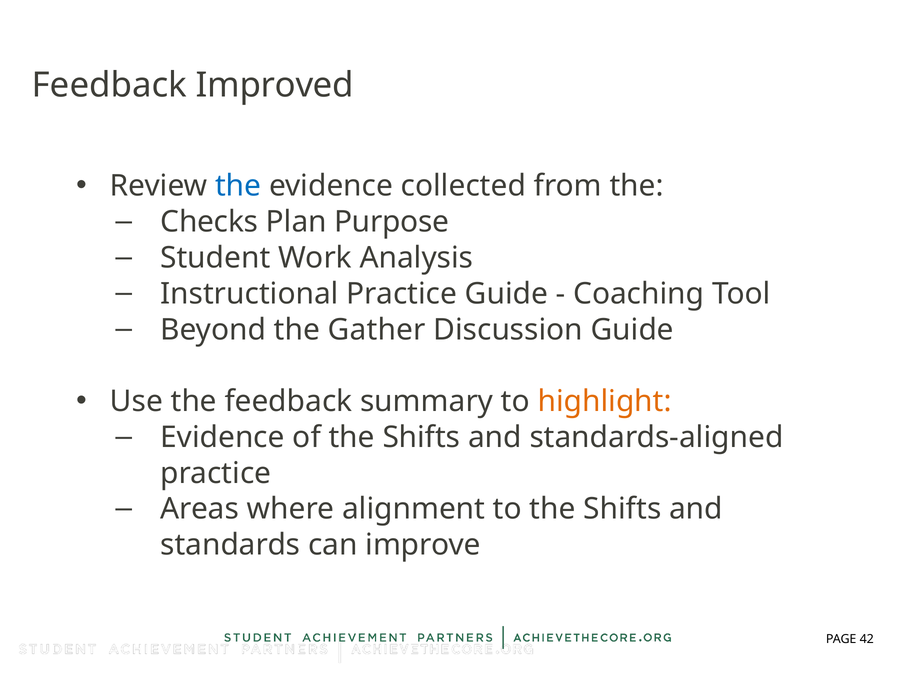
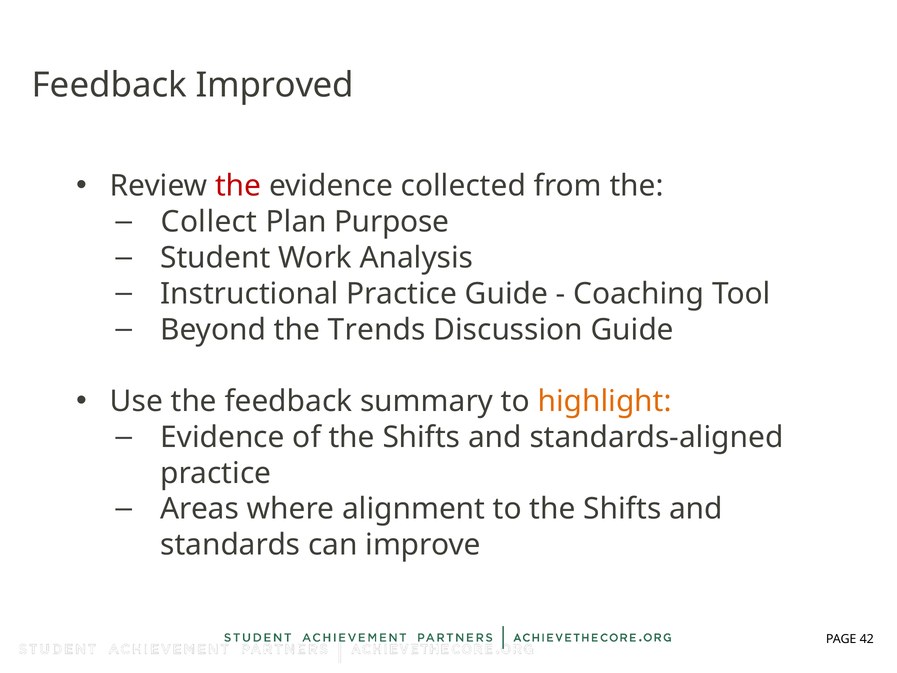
the colour: blue -> red (238, 186)
Checks: Checks -> Collect (209, 222)
Gather: Gather -> Trends (377, 330)
